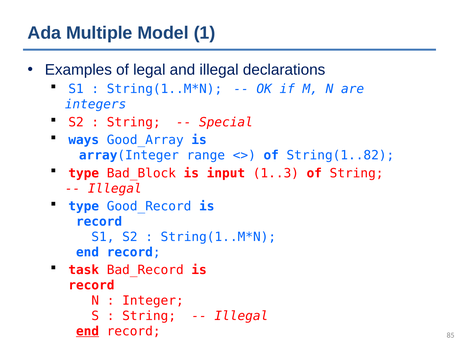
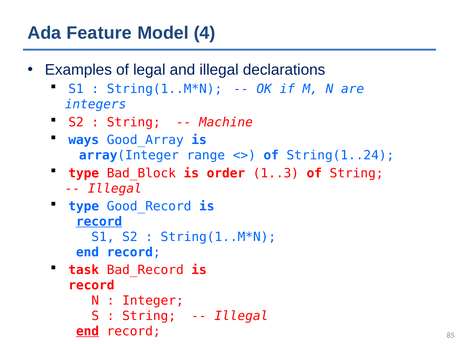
Multiple: Multiple -> Feature (99, 33)
1: 1 -> 4 (205, 33)
Special: Special -> Machine (226, 122)
String(1..82: String(1..82 -> String(1..24 (340, 155)
input: input -> order (226, 173)
record underline: none -> present (99, 222)
